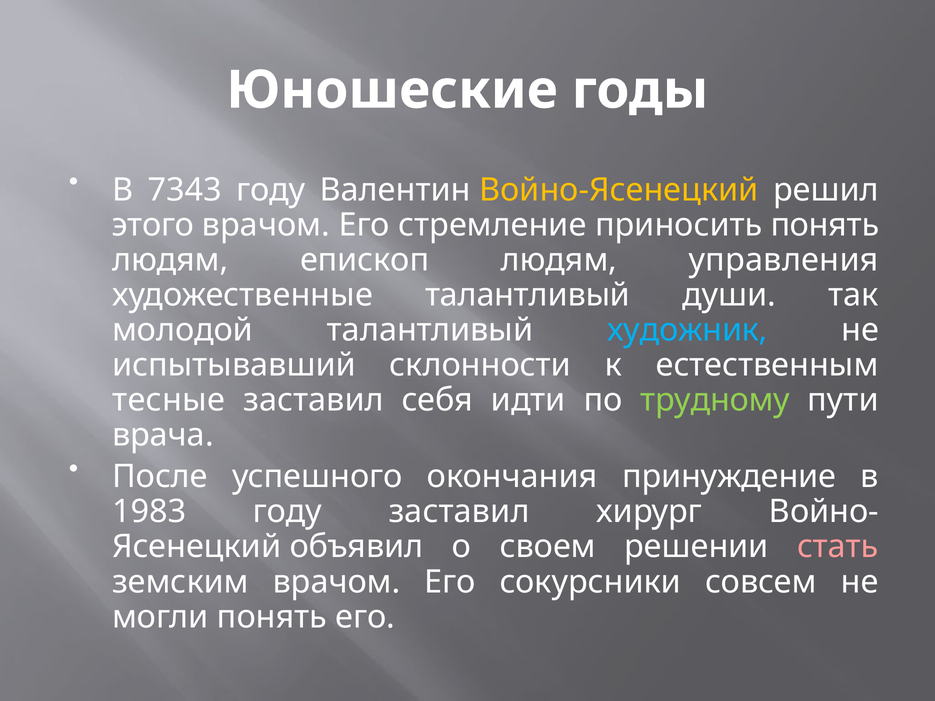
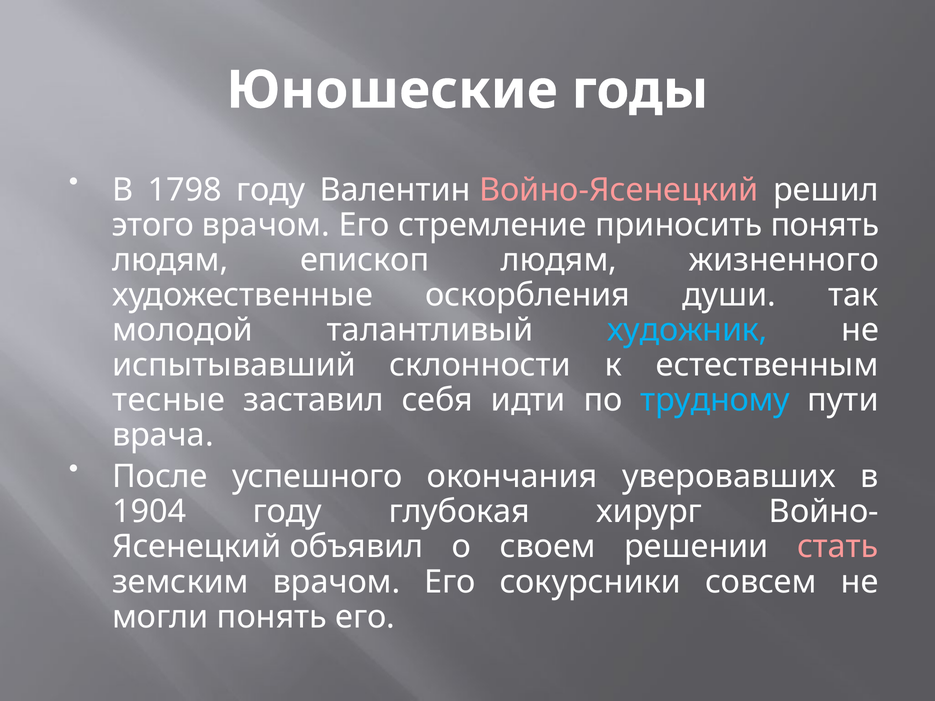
7343: 7343 -> 1798 (185, 190)
Войно-Ясенецкий colour: yellow -> pink (619, 190)
управления: управления -> жизненного (784, 260)
художественные талантливый: талантливый -> оскорбления (528, 295)
трудному colour: light green -> light blue (715, 400)
принуждение: принуждение -> уверовавших (729, 477)
1983: 1983 -> 1904 (149, 512)
году заставил: заставил -> глубокая (459, 512)
